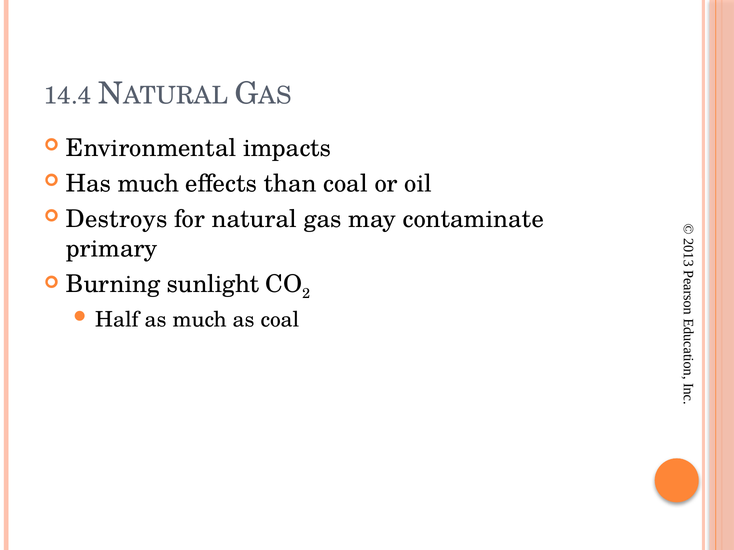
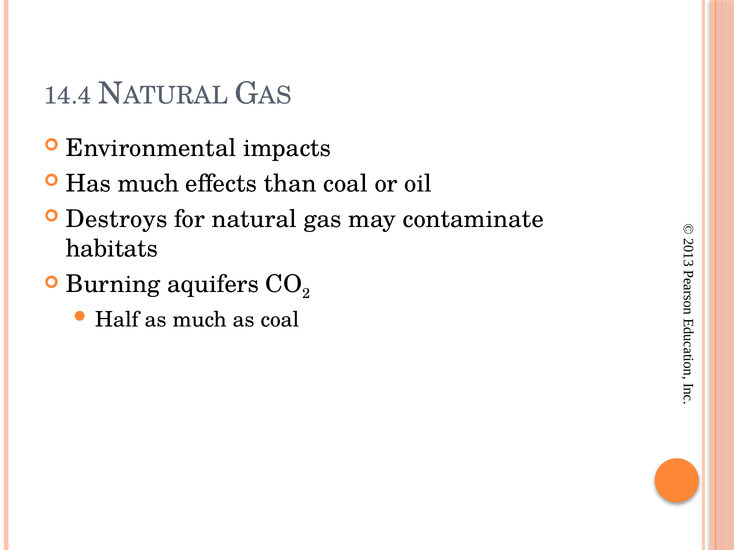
primary: primary -> habitats (112, 249)
sunlight: sunlight -> aquifers (213, 284)
